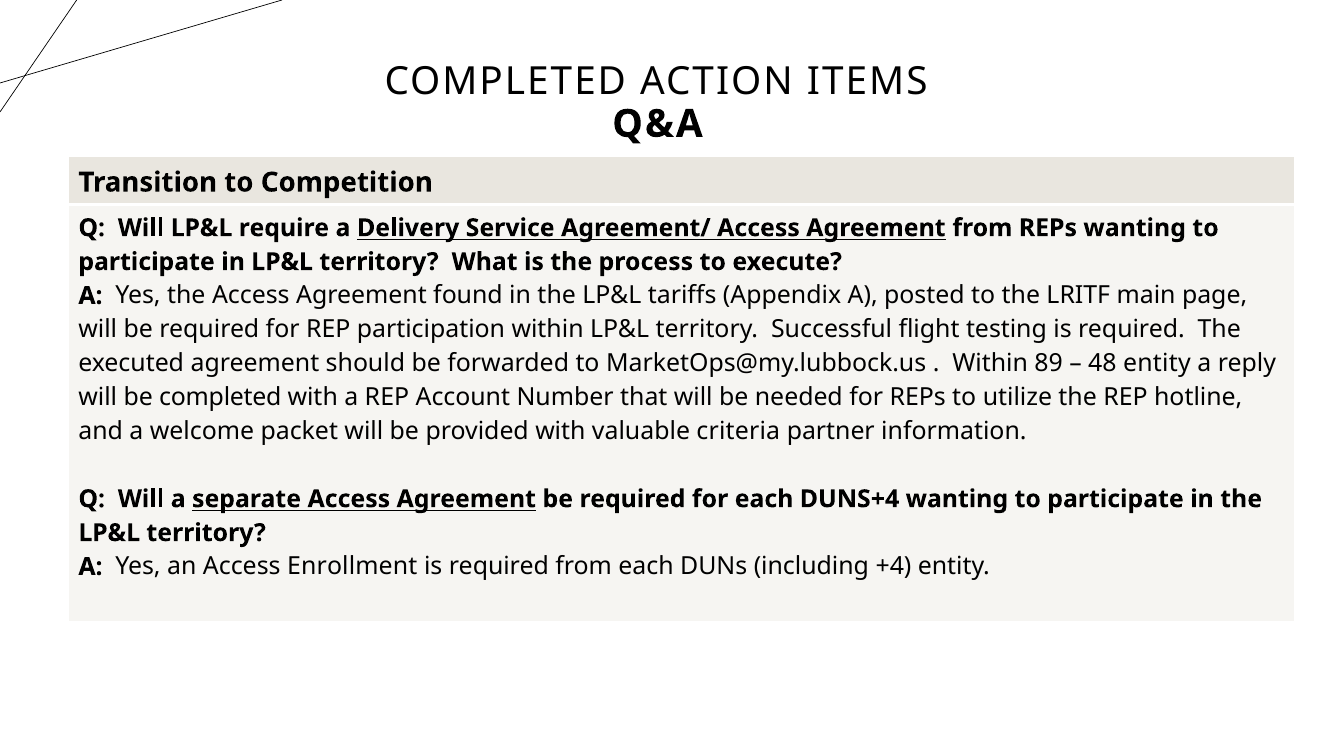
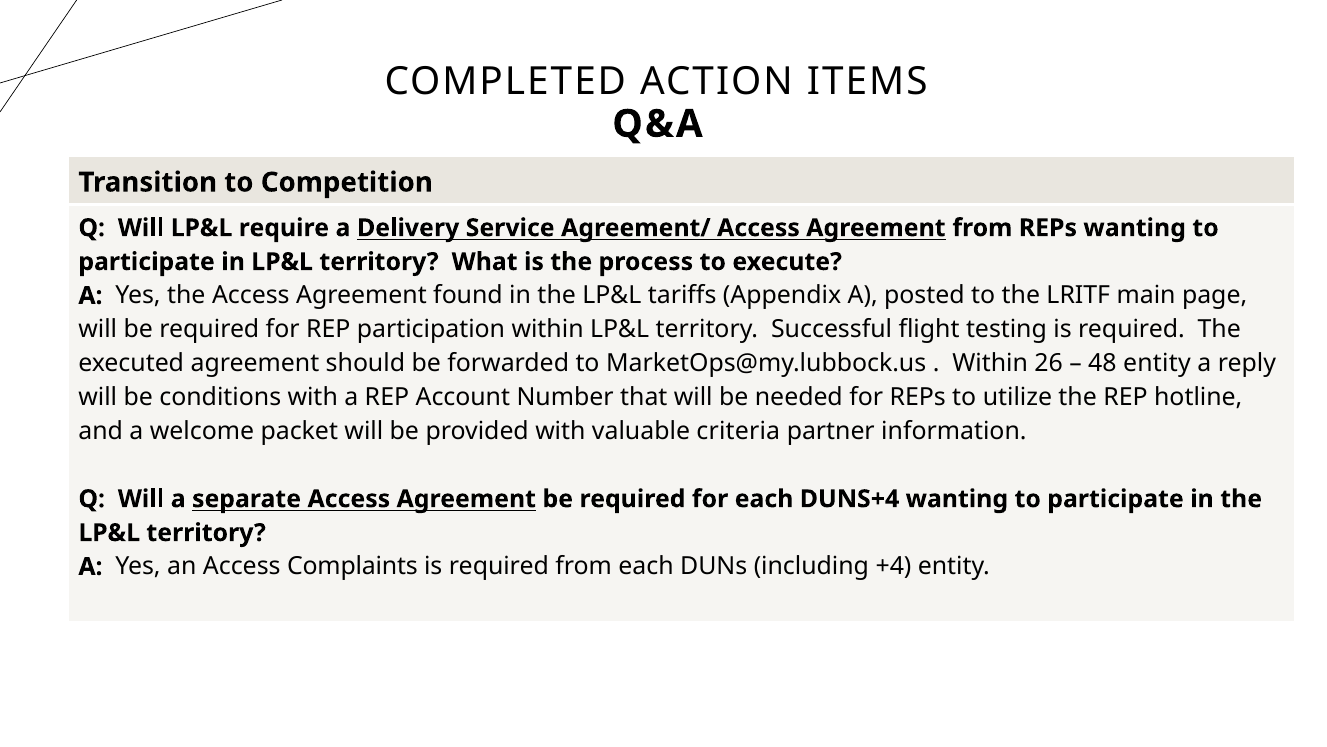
89: 89 -> 26 (1049, 363)
be completed: completed -> conditions (220, 397)
Enrollment: Enrollment -> Complaints (352, 566)
